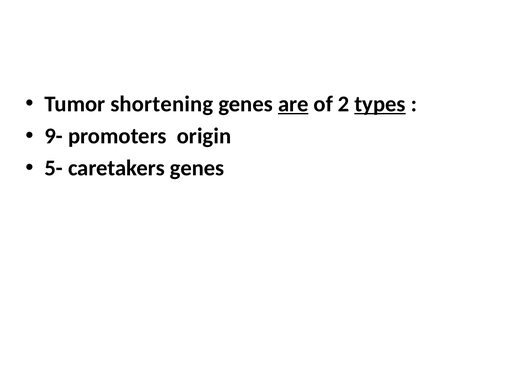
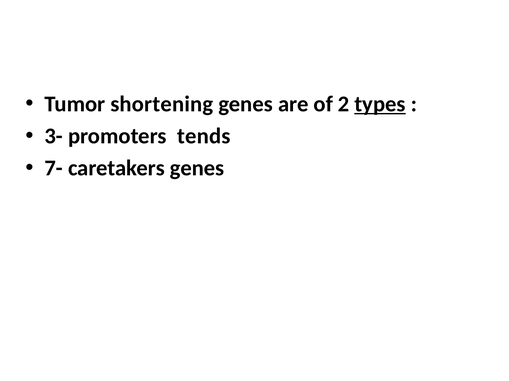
are underline: present -> none (293, 104)
9-: 9- -> 3- (54, 136)
origin: origin -> tends (204, 136)
5-: 5- -> 7- (54, 168)
